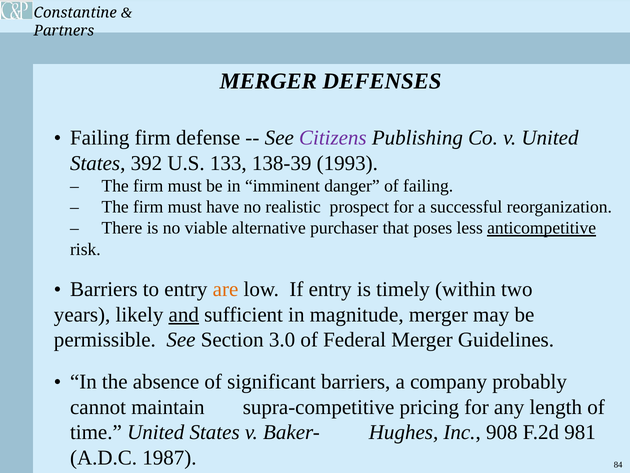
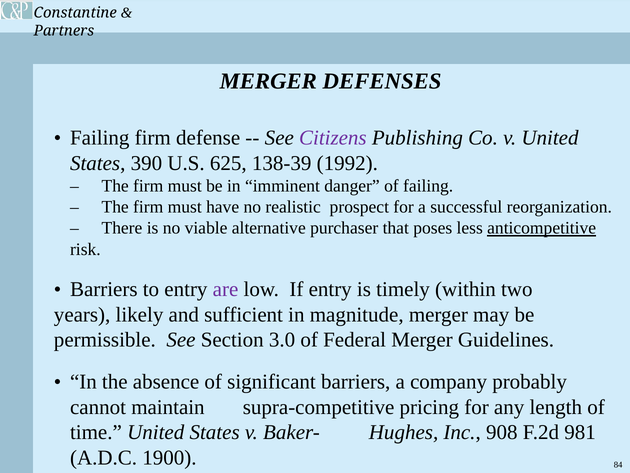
392: 392 -> 390 (146, 163)
133: 133 -> 625 (228, 163)
1993: 1993 -> 1992 (347, 163)
are colour: orange -> purple (226, 289)
and underline: present -> none (184, 314)
1987: 1987 -> 1900 (169, 457)
